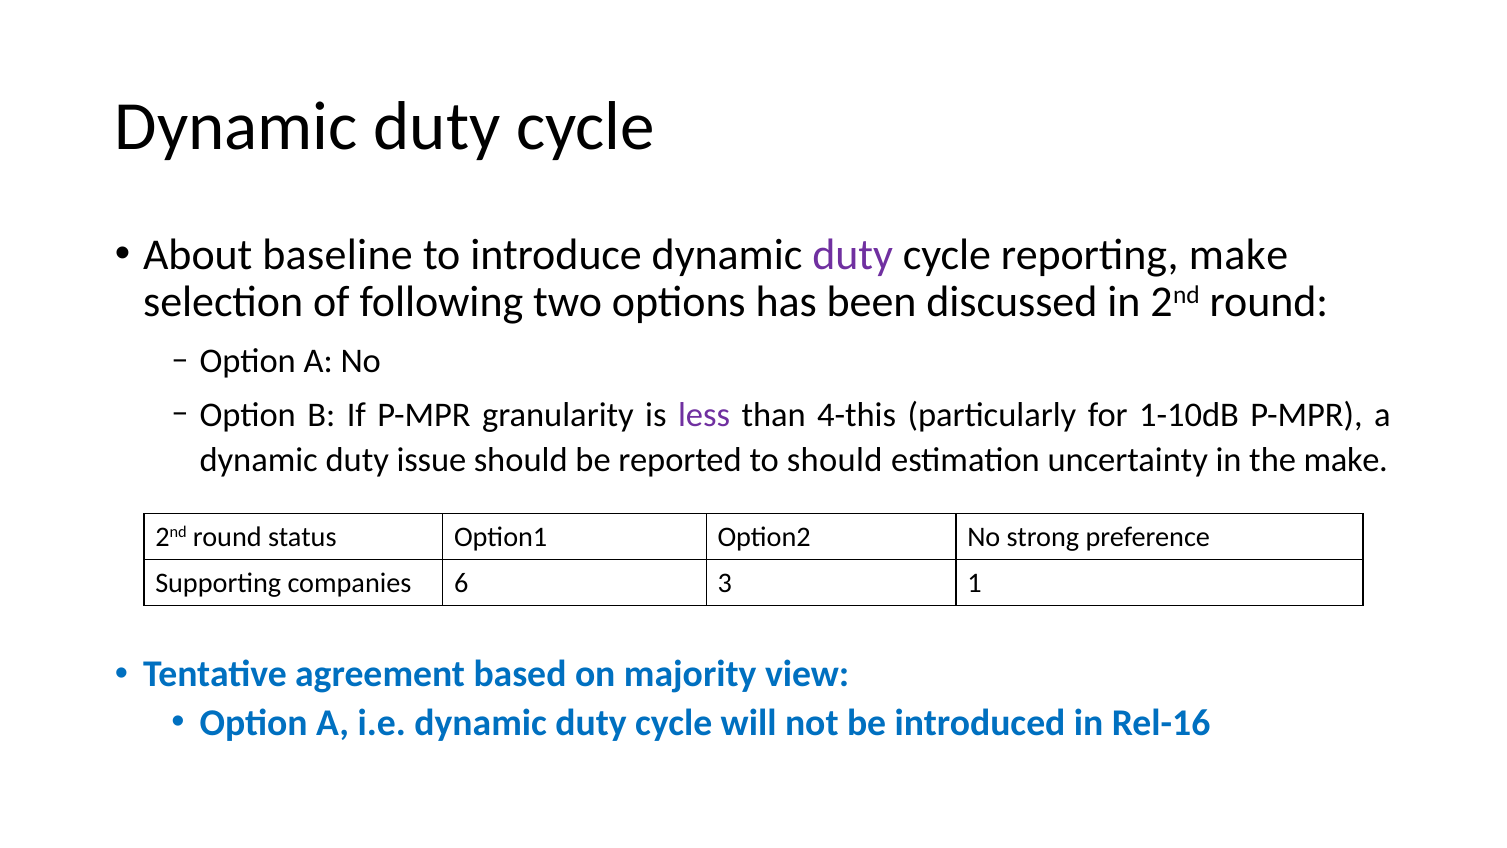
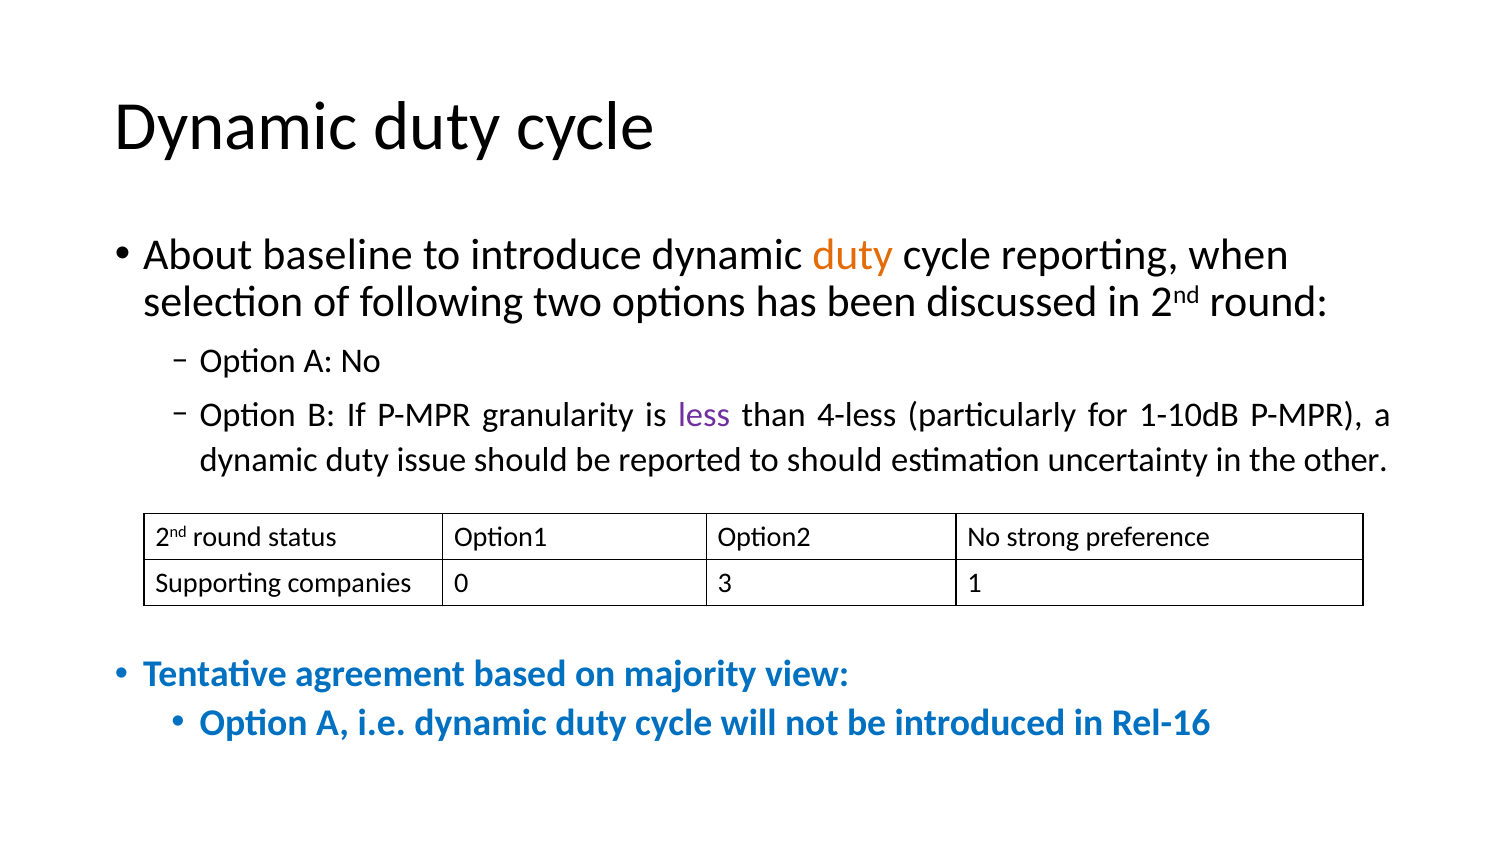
duty colour: purple -> orange (853, 255)
reporting make: make -> when (1239, 255)
4-this: 4-this -> 4-less (857, 414)
the make: make -> other (1346, 460)
6: 6 -> 0 (461, 583)
